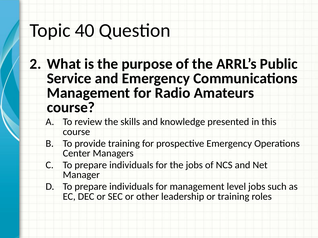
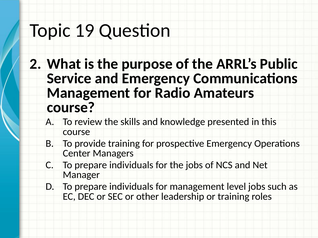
40: 40 -> 19 (85, 31)
